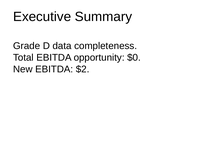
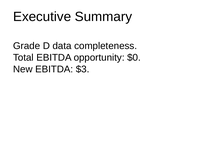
$2: $2 -> $3 (83, 69)
